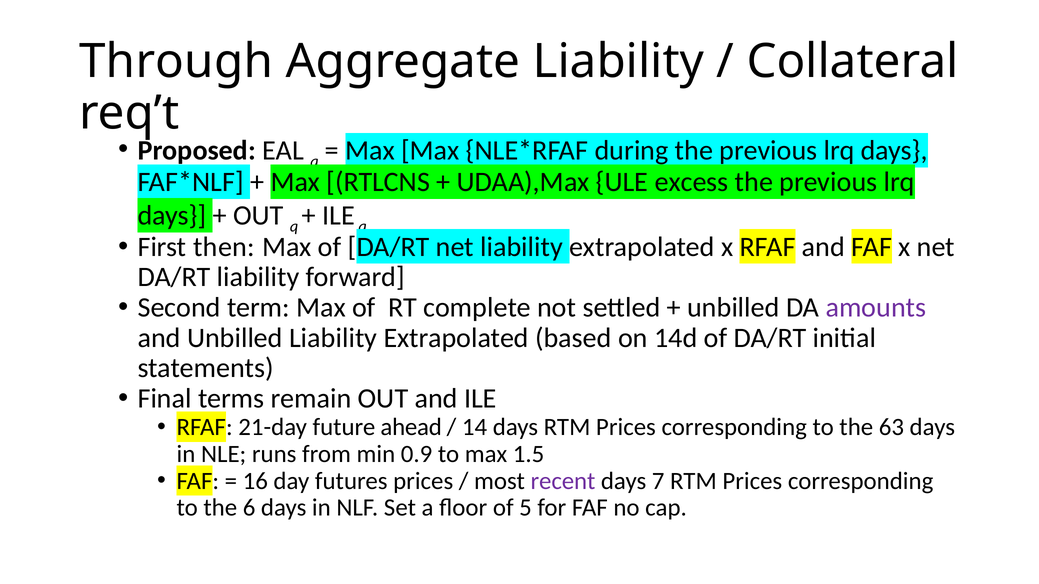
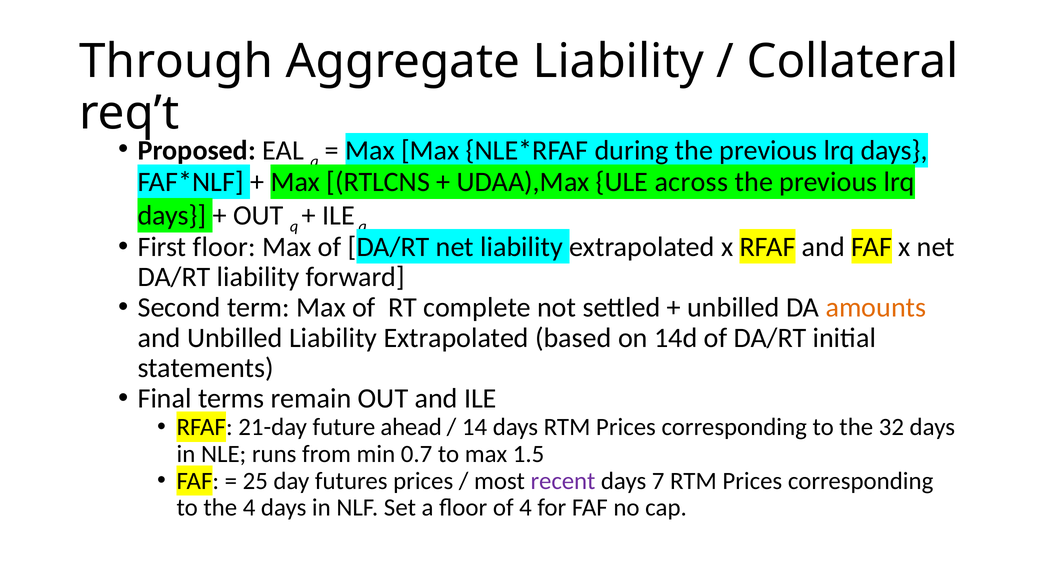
excess: excess -> across (691, 182)
First then: then -> floor (224, 247)
amounts colour: purple -> orange (876, 308)
63: 63 -> 32 (891, 427)
0.9: 0.9 -> 0.7 (417, 454)
16: 16 -> 25 (255, 481)
the 6: 6 -> 4 (249, 508)
of 5: 5 -> 4 (526, 508)
